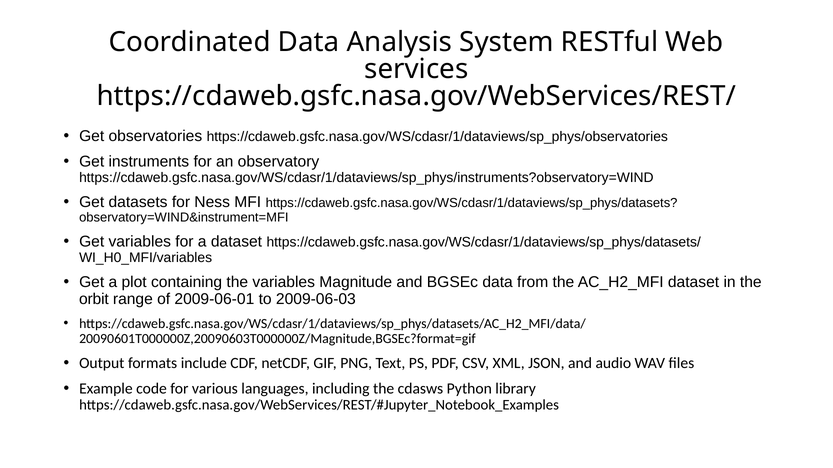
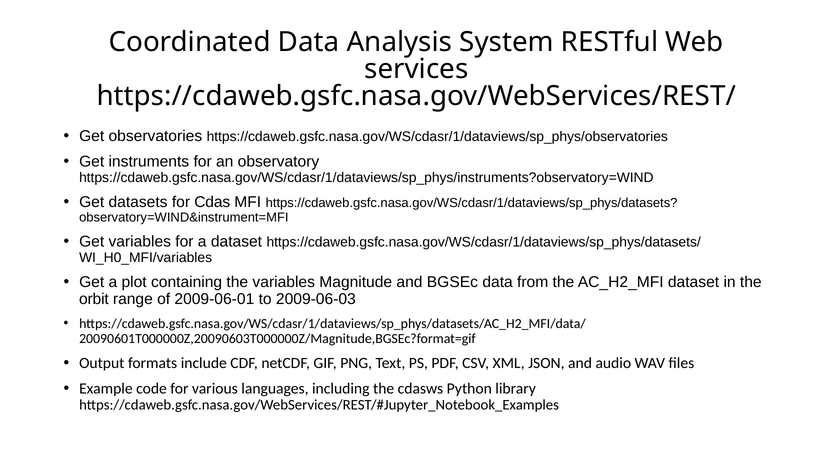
Ness: Ness -> Cdas (212, 202)
